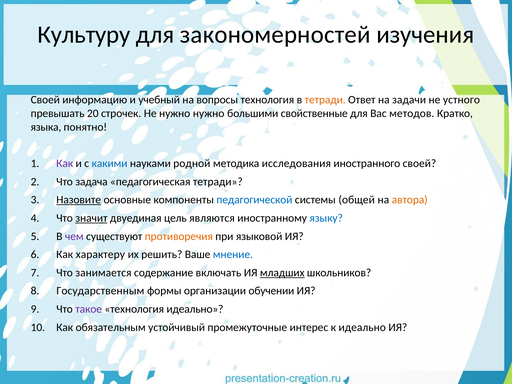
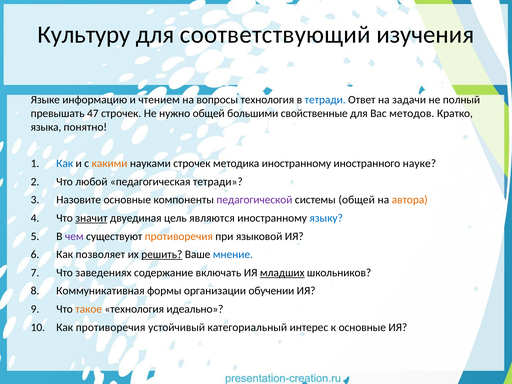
закономерностей: закономерностей -> соответствующий (275, 35)
Своей: Своей -> Языке (45, 100)
учебный: учебный -> чтением (159, 100)
тетради colour: orange -> blue (325, 100)
устного: устного -> полный (461, 100)
20: 20 -> 47 (93, 113)
нужно нужно: нужно -> общей (209, 113)
Как colour: purple -> blue (65, 163)
какими colour: blue -> orange (110, 163)
науками родной: родной -> строчек (192, 163)
методика исследования: исследования -> иностранному (296, 163)
иностранного своей: своей -> науке (419, 163)
задача: задача -> любой (91, 182)
Назовите underline: present -> none (79, 200)
педагогической colour: blue -> purple (254, 200)
характеру: характеру -> позволяет (100, 254)
решить underline: none -> present (162, 254)
занимается: занимается -> заведениях (103, 273)
Государственным: Государственным -> Коммуникативная (100, 291)
такое colour: purple -> orange (89, 309)
Как обязательным: обязательным -> противоречия (111, 327)
промежуточные: промежуточные -> категориальный (247, 327)
к идеально: идеально -> основные (362, 327)
